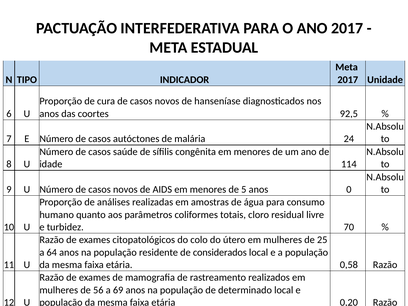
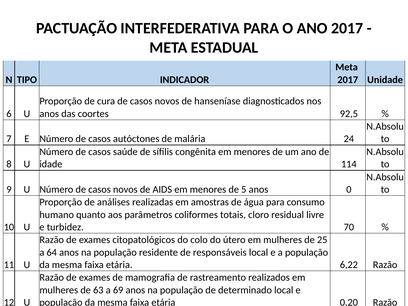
considerados: considerados -> responsáveis (220, 252)
0,58: 0,58 -> 6,22 (349, 265)
56: 56 -> 63 (98, 290)
